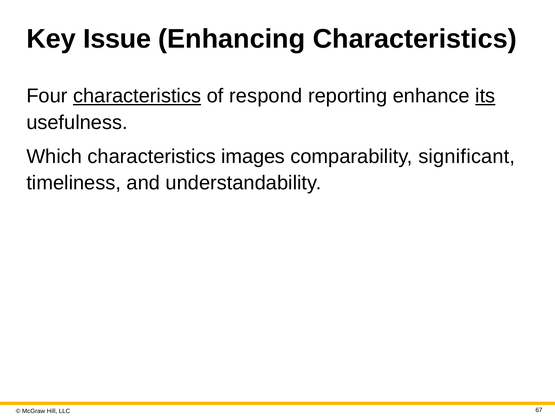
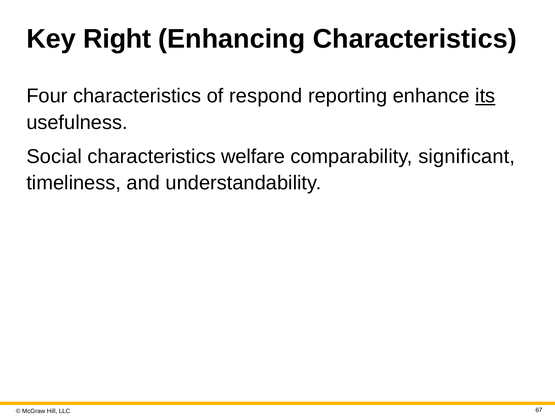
Issue: Issue -> Right (117, 39)
characteristics underline: present -> none (137, 96)
Which: Which -> Social (54, 157)
images: images -> welfare (253, 157)
